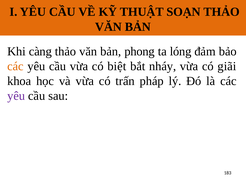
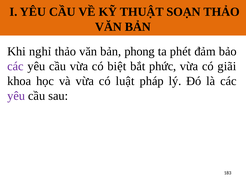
càng: càng -> nghỉ (40, 51)
lóng: lóng -> phét (181, 51)
các colour: orange -> purple (15, 66)
nháy: nháy -> phức (163, 66)
trấn: trấn -> luật (125, 81)
